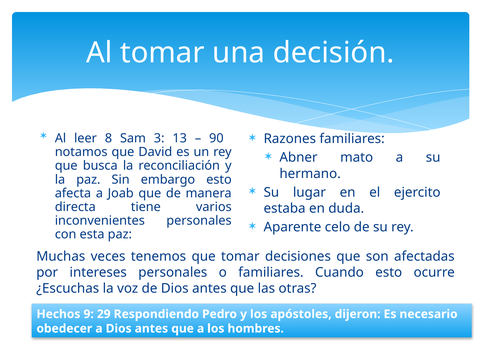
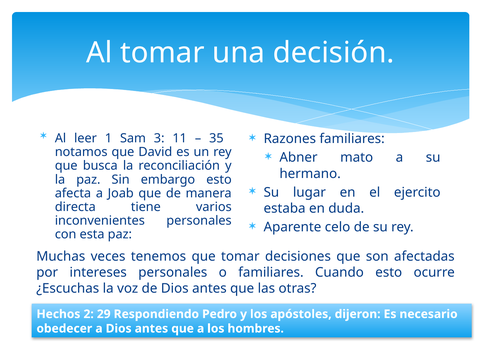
8: 8 -> 1 (108, 138)
13: 13 -> 11 (180, 138)
90: 90 -> 35 (216, 138)
9: 9 -> 2 (89, 314)
